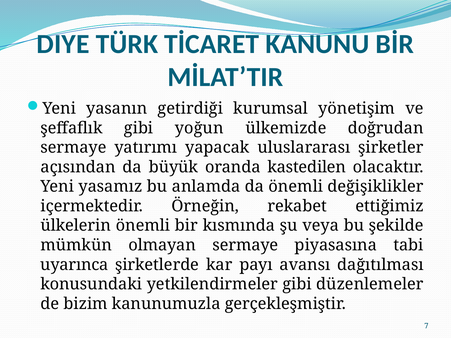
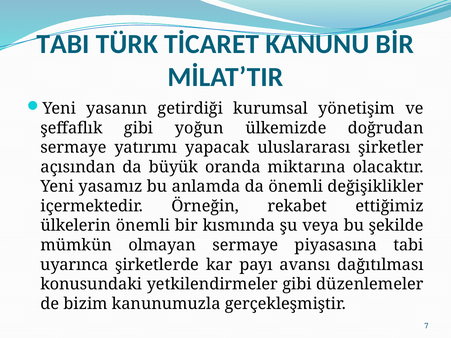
DIYE: DIYE -> TABI (63, 44)
kastedilen: kastedilen -> miktarına (307, 167)
